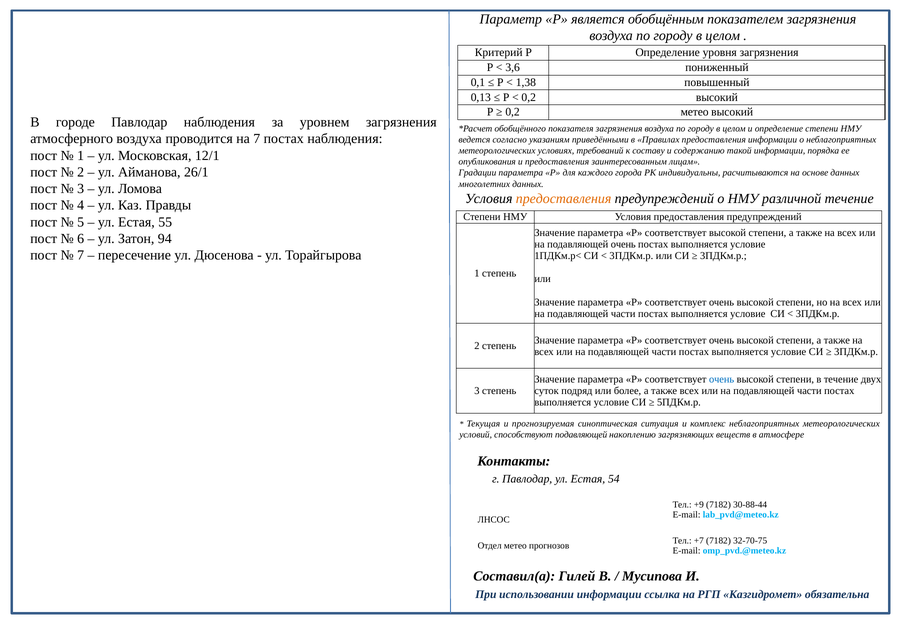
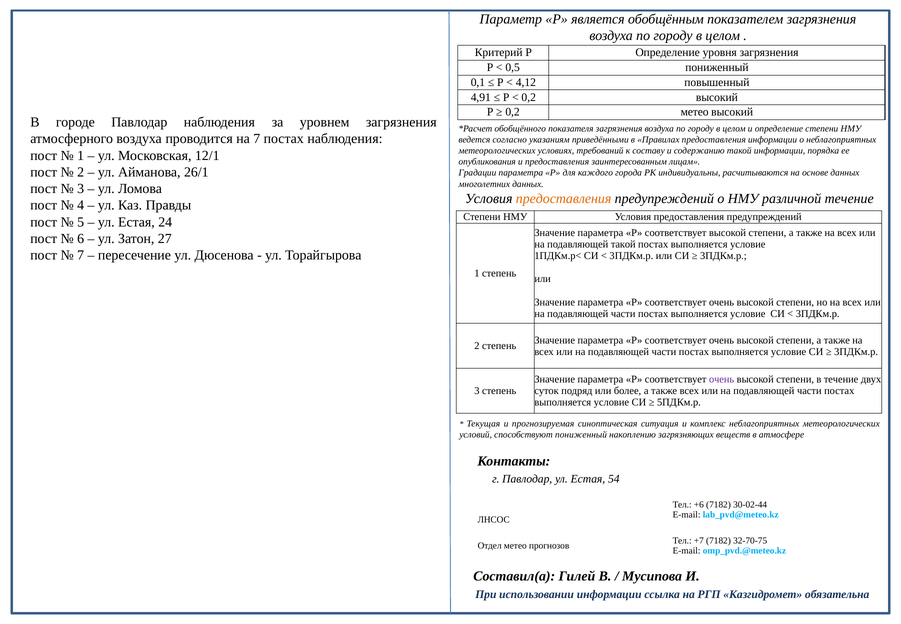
3,6: 3,6 -> 0,5 (513, 67)
1,38: 1,38 -> 4,12 (526, 82)
0,13: 0,13 -> 4,91 (481, 97)
55: 55 -> 24 (165, 222)
94: 94 -> 27 (165, 239)
подавляющей очень: очень -> такой (623, 244)
очень colour: blue -> purple (722, 379)
способствуют подавляющей: подавляющей -> пониженный (581, 434)
+9: +9 -> +6 (699, 504)
30-88-44: 30-88-44 -> 30-02-44 (750, 504)
